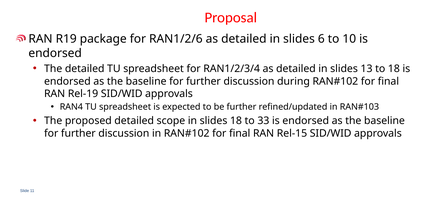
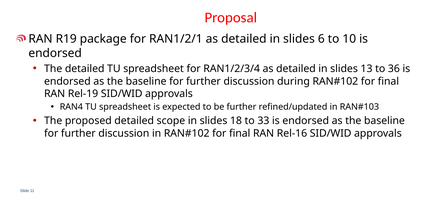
RAN1/2/6: RAN1/2/6 -> RAN1/2/1 (176, 39)
to 18: 18 -> 36 (394, 69)
Rel-15: Rel-15 -> Rel-16 (292, 134)
